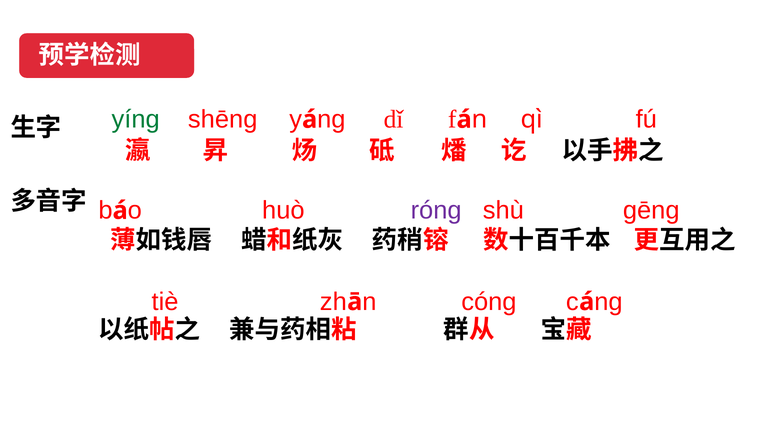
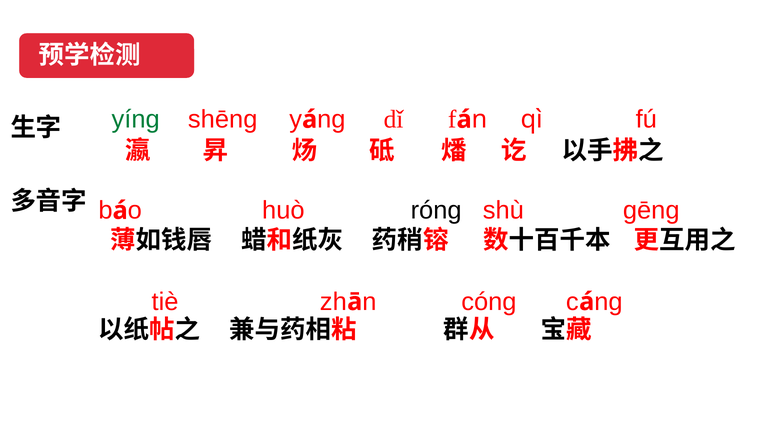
róng colour: purple -> black (436, 211)
